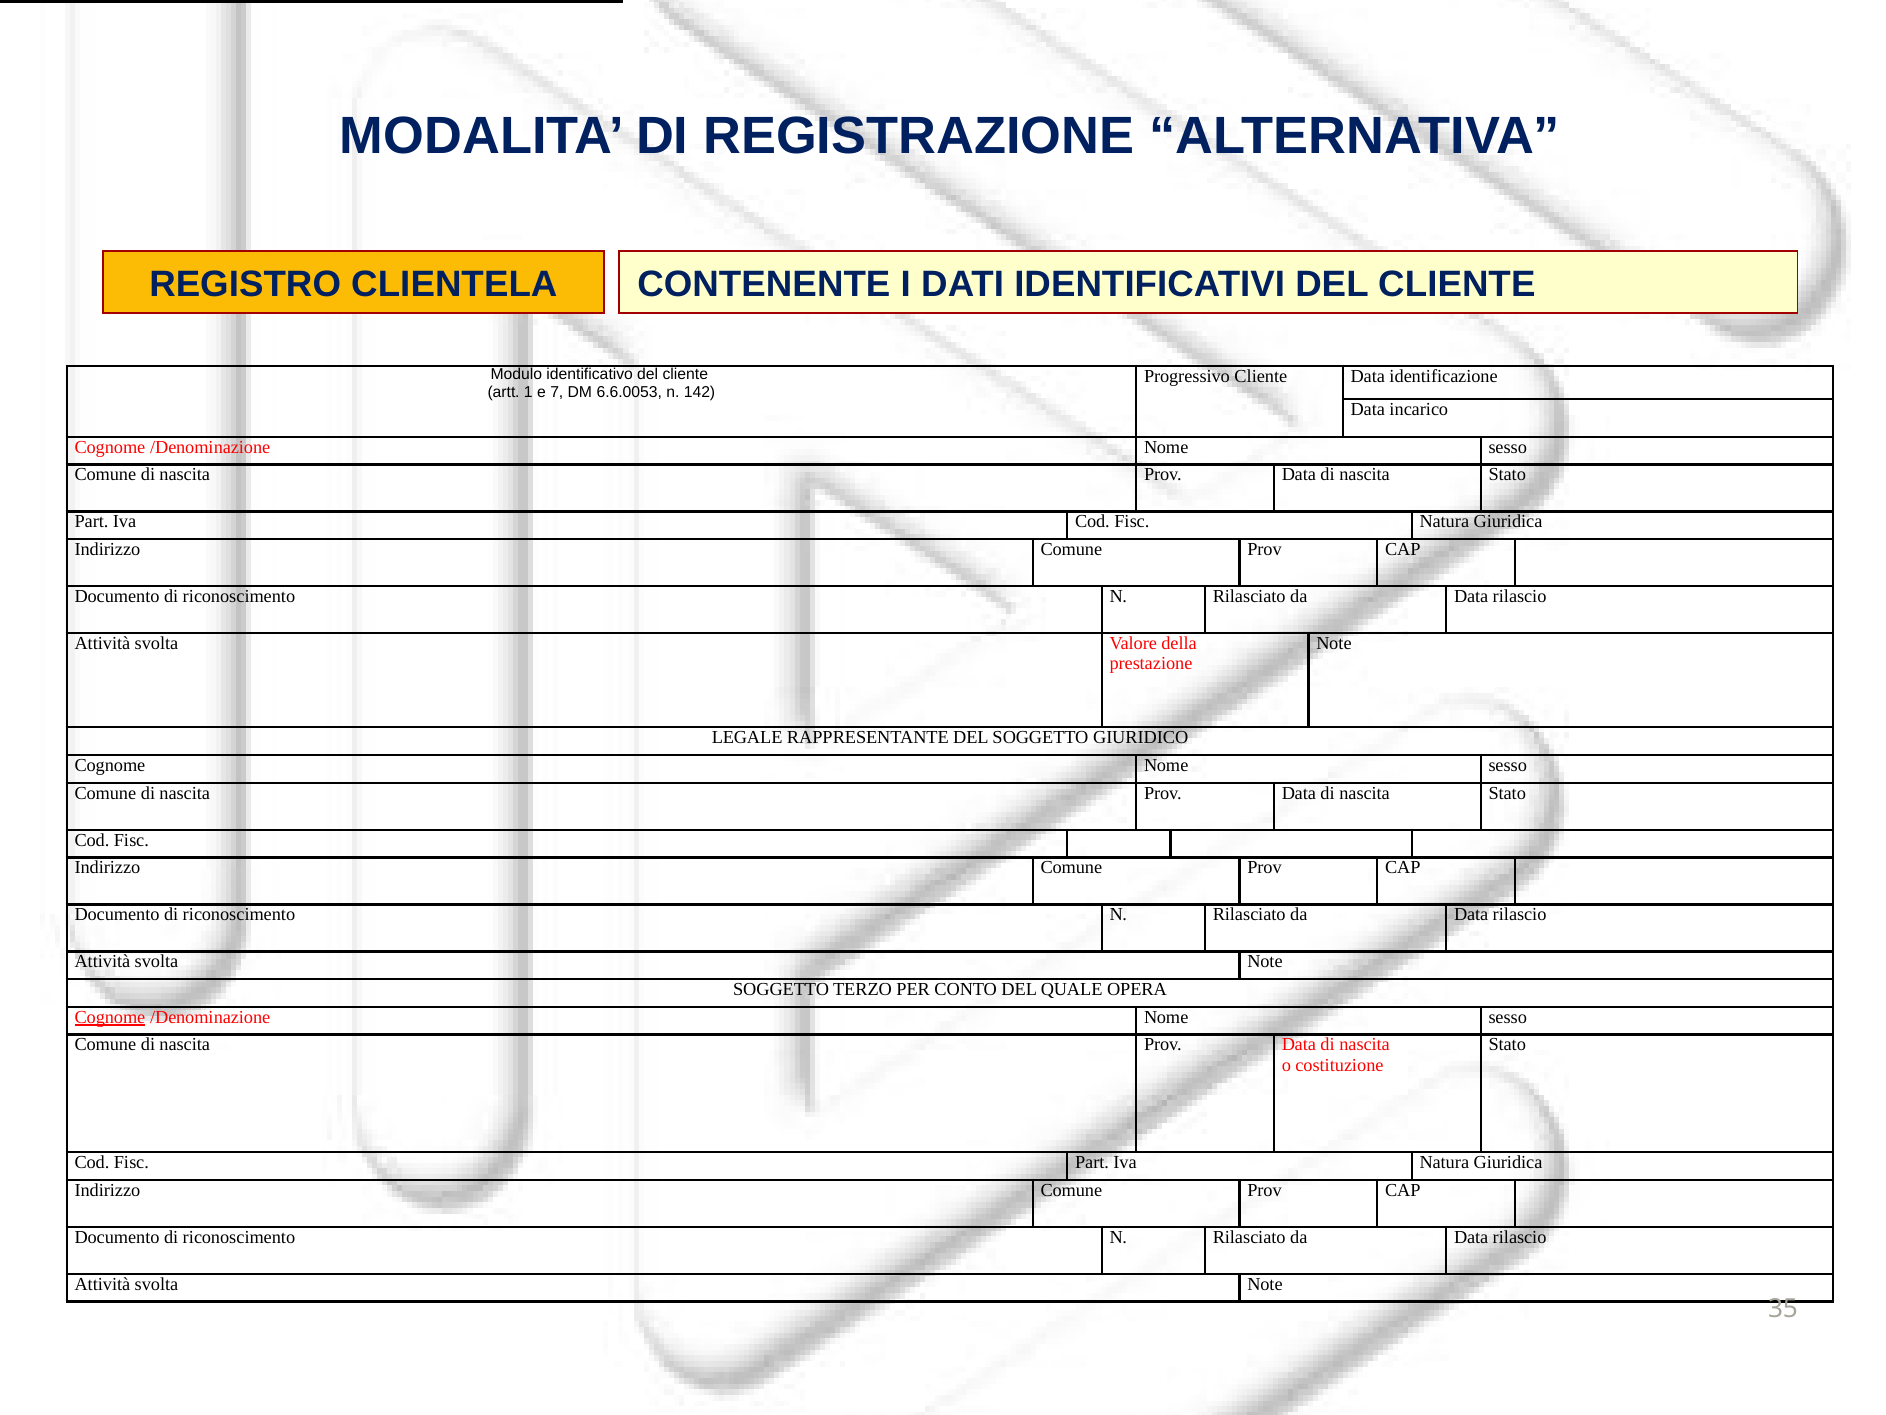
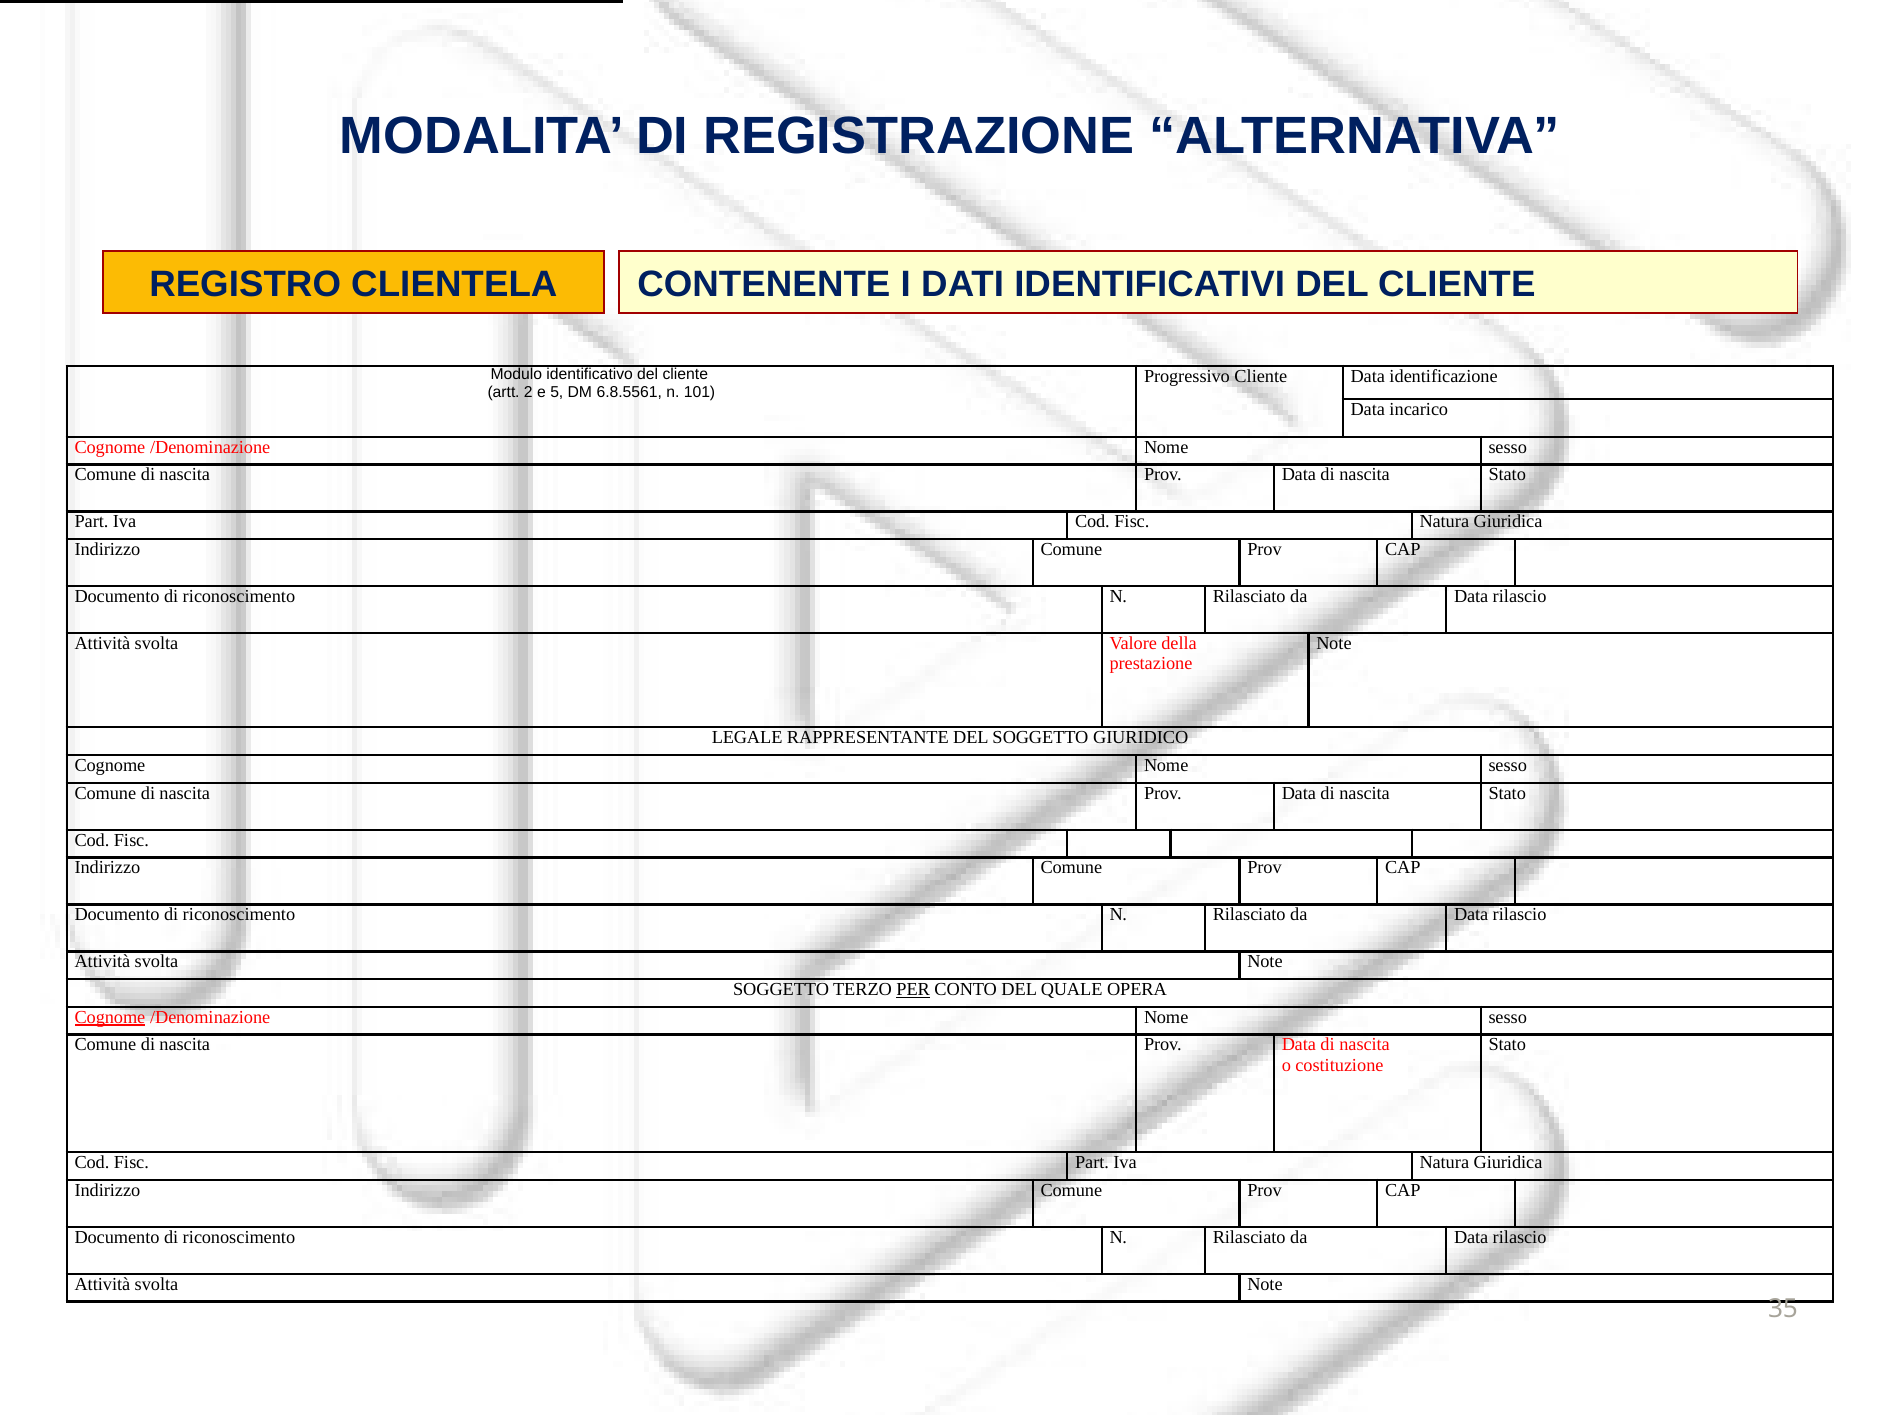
1: 1 -> 2 (528, 392)
7: 7 -> 5 (557, 392)
6.6.0053: 6.6.0053 -> 6.8.5561 (629, 392)
142: 142 -> 101 (700, 392)
PER underline: none -> present (913, 989)
